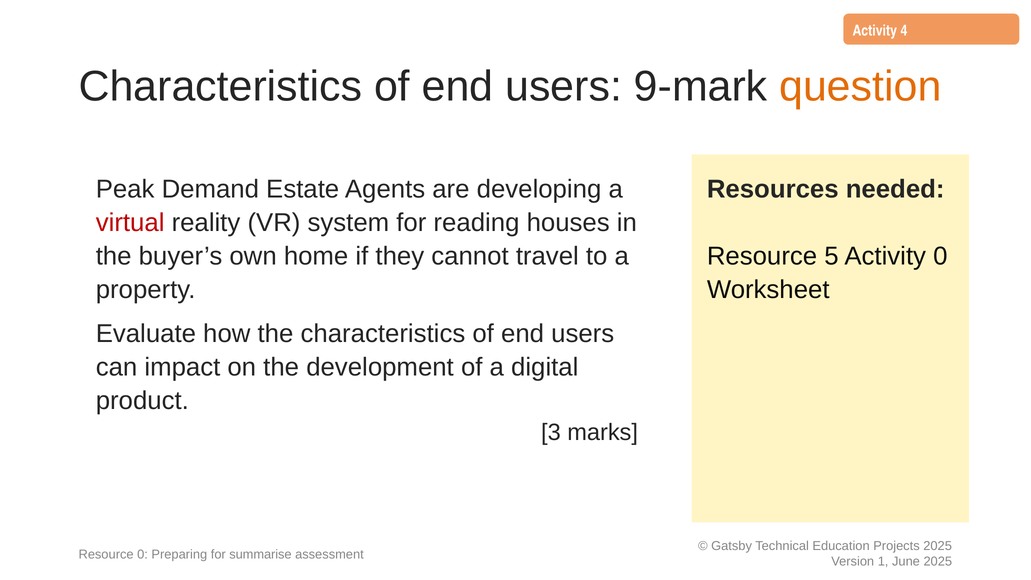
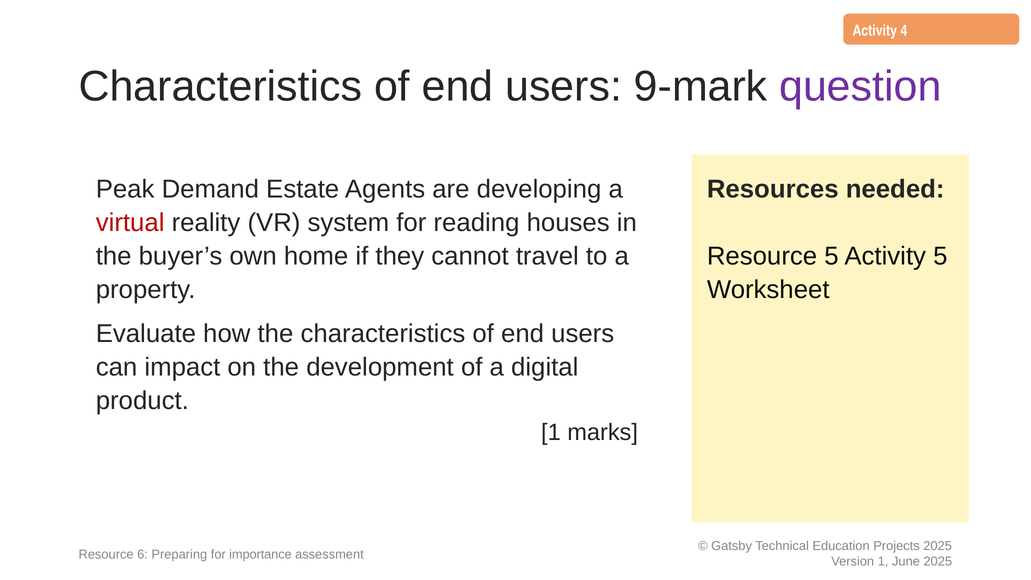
question colour: orange -> purple (860, 87)
Activity 0: 0 -> 5 (940, 256)
3: 3 -> 1 (551, 432)
Resource 0: 0 -> 6 (143, 554)
summarise: summarise -> importance (260, 554)
